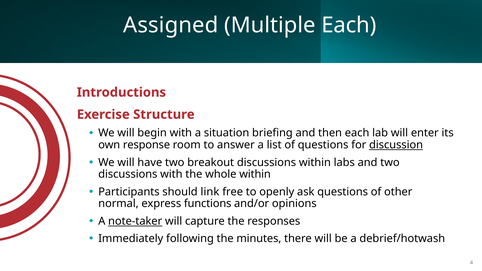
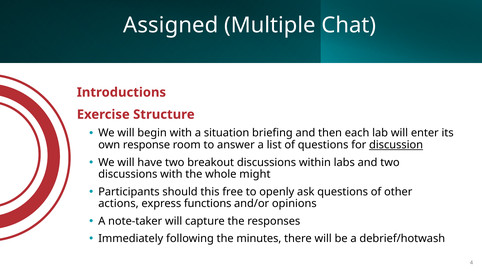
Multiple Each: Each -> Chat (349, 25)
whole within: within -> might (255, 174)
link: link -> this (210, 192)
normal: normal -> actions (118, 204)
note-taker underline: present -> none (135, 221)
